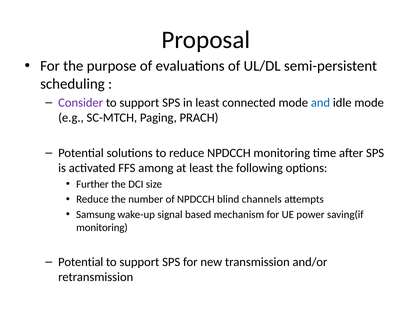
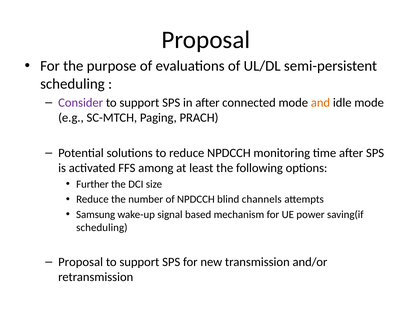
in least: least -> after (207, 103)
and colour: blue -> orange (320, 103)
monitoring: monitoring -> scheduling (102, 228)
Potential: Potential -> Proposal (81, 262)
